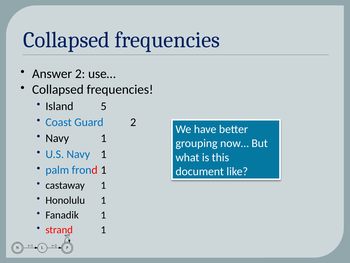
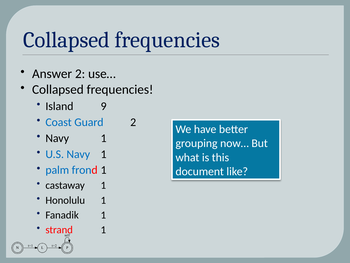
5: 5 -> 9 (104, 106)
